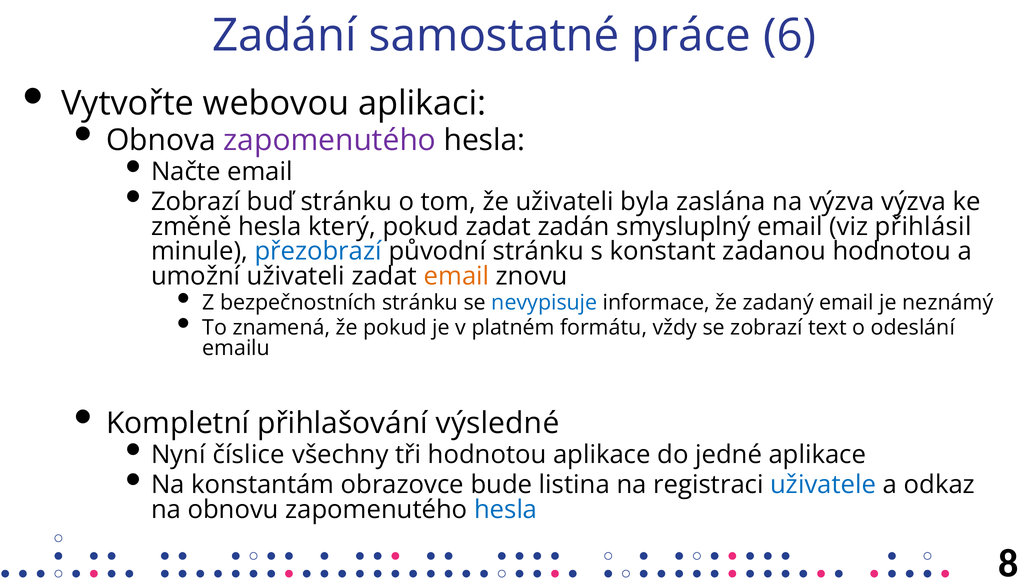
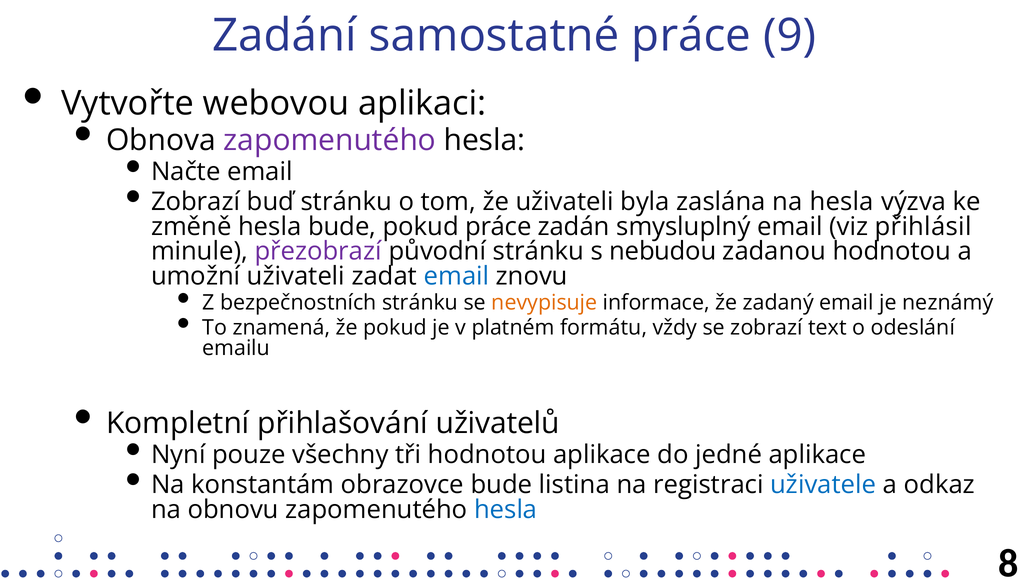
6: 6 -> 9 (790, 36)
na výzva: výzva -> hesla (842, 202)
hesla který: který -> bude (342, 227)
pokud zadat: zadat -> práce (498, 227)
přezobrazí colour: blue -> purple (318, 251)
konstant: konstant -> nebudou (663, 251)
email colour: orange -> blue (457, 276)
nevypisuje colour: blue -> orange (544, 303)
výsledné: výsledné -> uživatelů (498, 423)
číslice: číslice -> pouze (249, 455)
